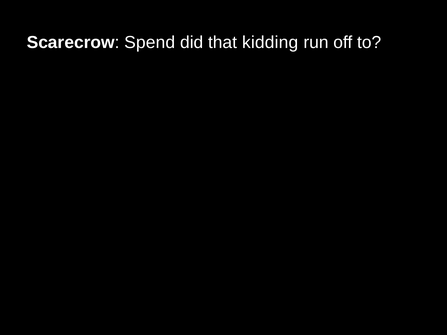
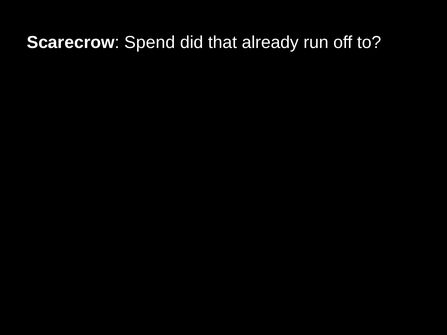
kidding: kidding -> already (270, 43)
